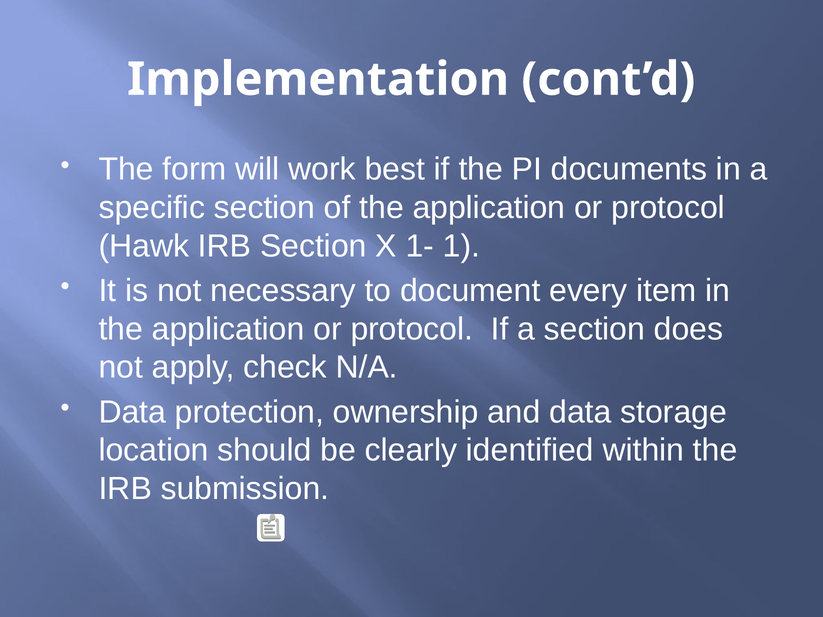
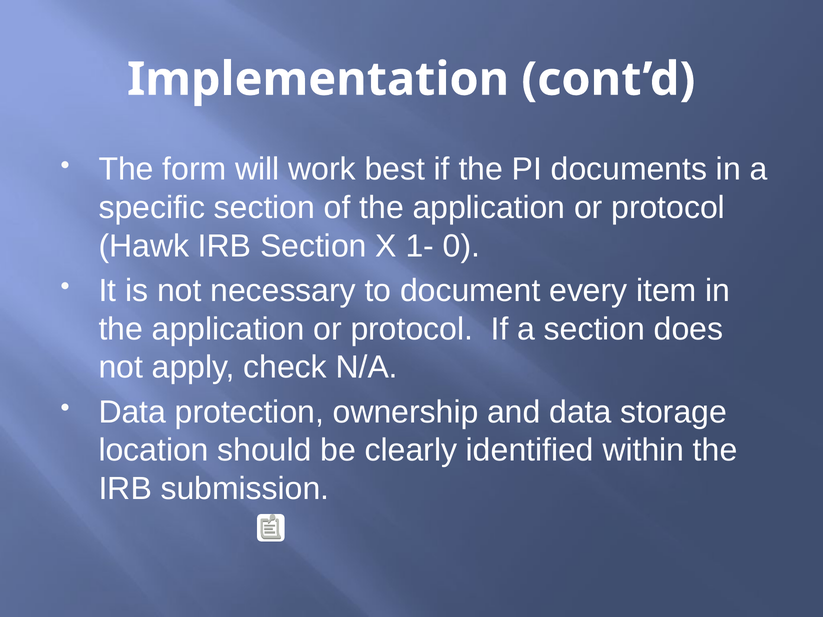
1: 1 -> 0 (461, 246)
